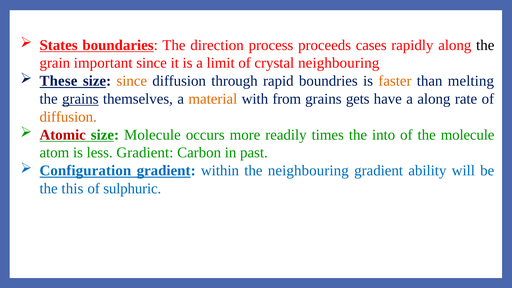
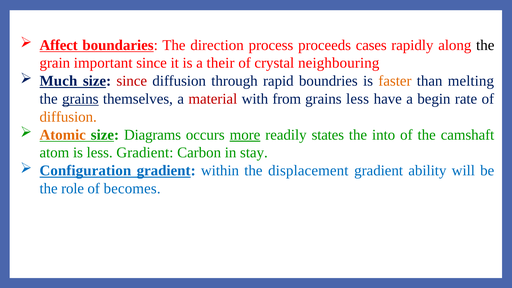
States: States -> Affect (59, 45)
limit: limit -> their (221, 63)
These: These -> Much (58, 81)
since colour: orange -> red (132, 81)
material colour: orange -> red (213, 99)
grains gets: gets -> less (358, 99)
a along: along -> begin (434, 99)
Atomic colour: red -> orange (63, 135)
size Molecule: Molecule -> Diagrams (152, 135)
more underline: none -> present (245, 135)
times: times -> states (328, 135)
the molecule: molecule -> camshaft (468, 135)
past: past -> stay (254, 153)
the neighbouring: neighbouring -> displacement (308, 171)
this: this -> role (73, 189)
sulphuric: sulphuric -> becomes (132, 189)
